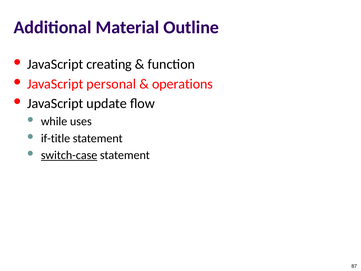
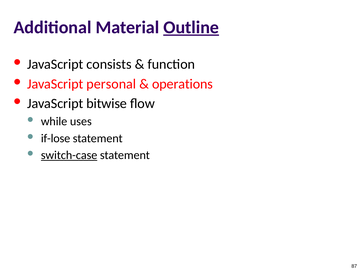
Outline underline: none -> present (191, 27)
creating: creating -> consists (109, 64)
update: update -> bitwise (107, 103)
if-title: if-title -> if-lose (56, 138)
